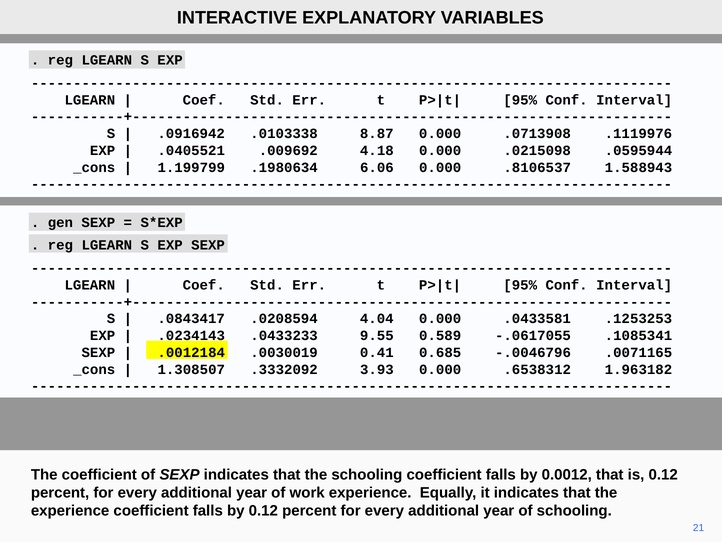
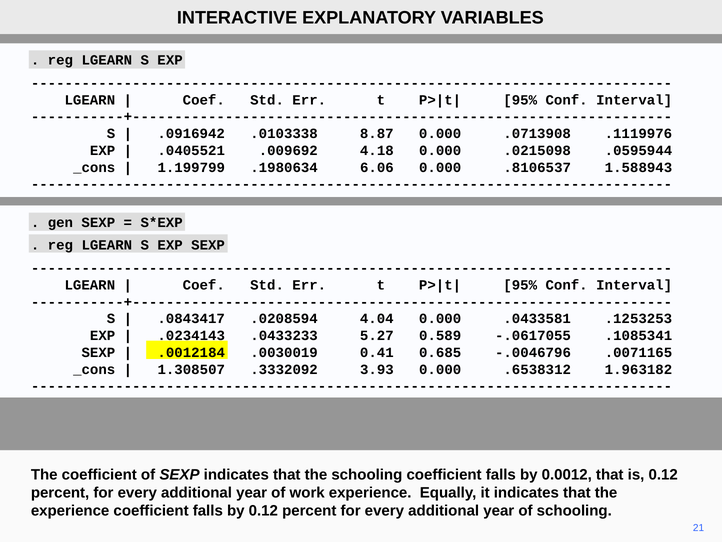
9.55: 9.55 -> 5.27 (377, 335)
